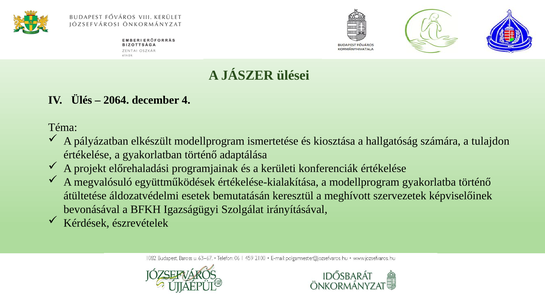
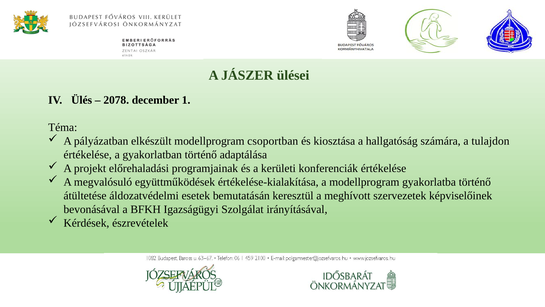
2064: 2064 -> 2078 (116, 100)
4: 4 -> 1 (186, 100)
ismertetése: ismertetése -> csoportban (273, 141)
